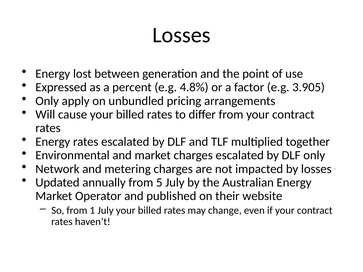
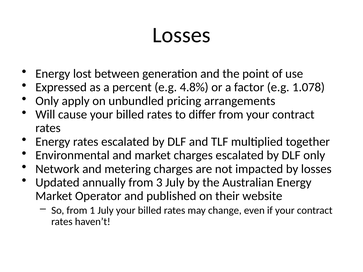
3.905: 3.905 -> 1.078 (309, 87)
5: 5 -> 3 (159, 183)
